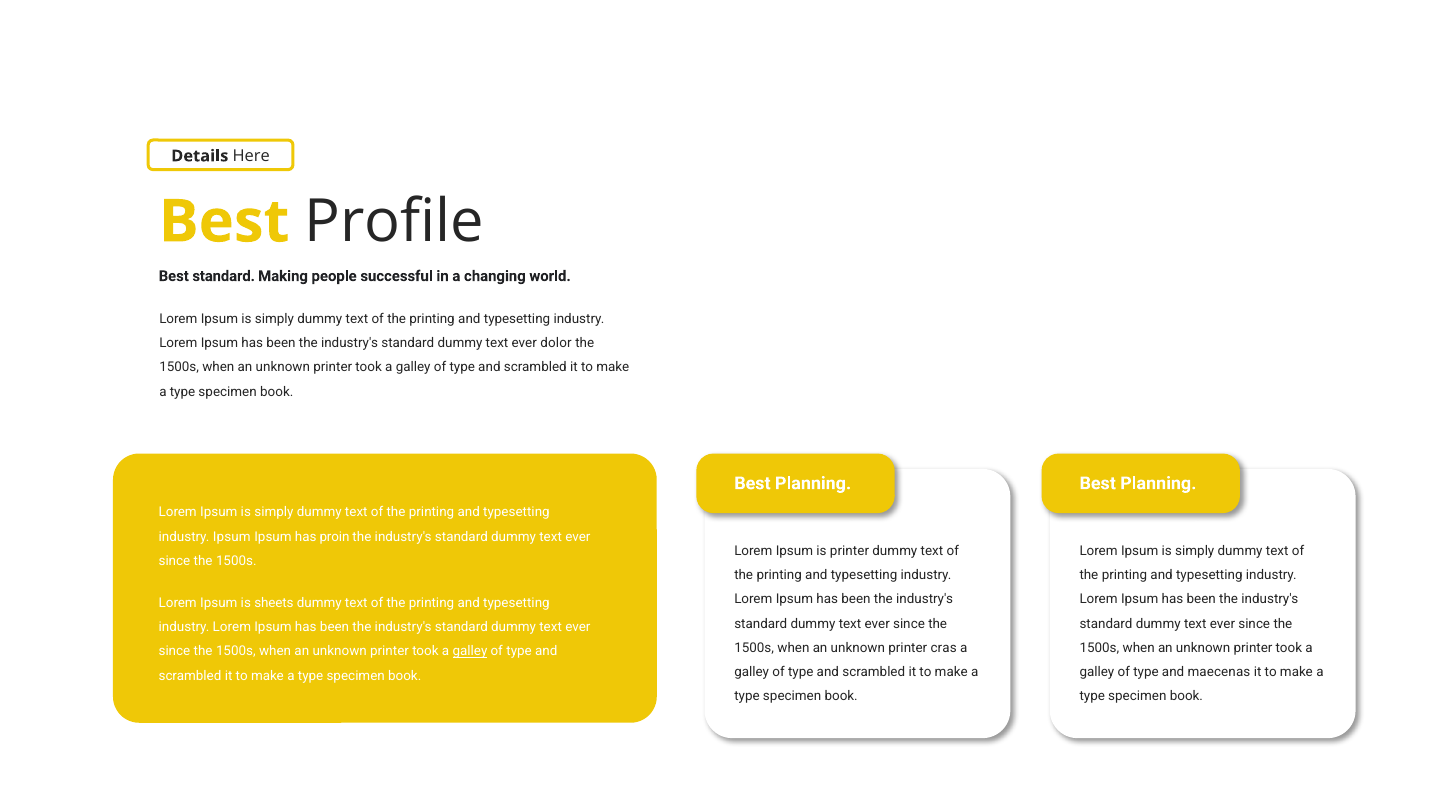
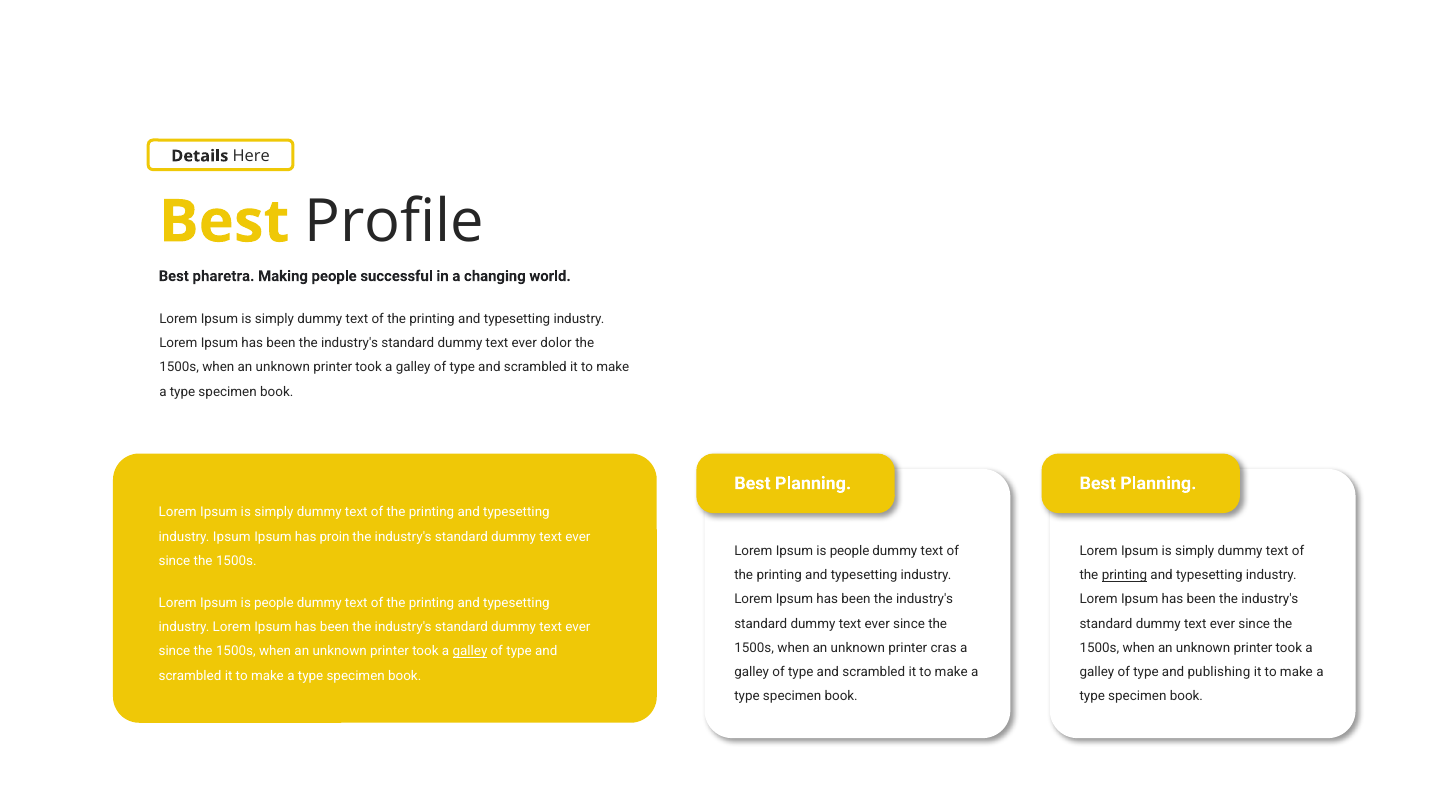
Best standard: standard -> pharetra (224, 276)
printer: printer -> people (850, 551)
printing underline: none -> present (1124, 576)
sheets: sheets -> people (274, 603)
maecenas: maecenas -> publishing (1219, 672)
